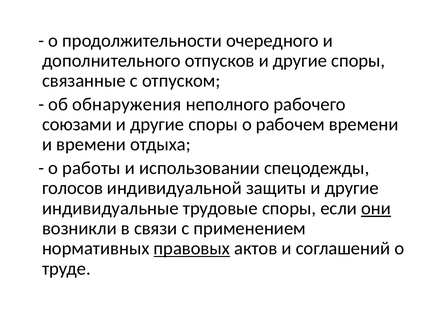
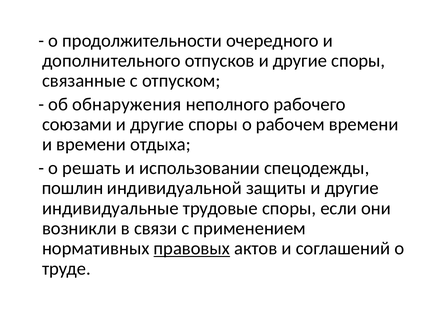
работы: работы -> решать (91, 168)
голосов: голосов -> пошлин (73, 188)
они underline: present -> none (376, 208)
